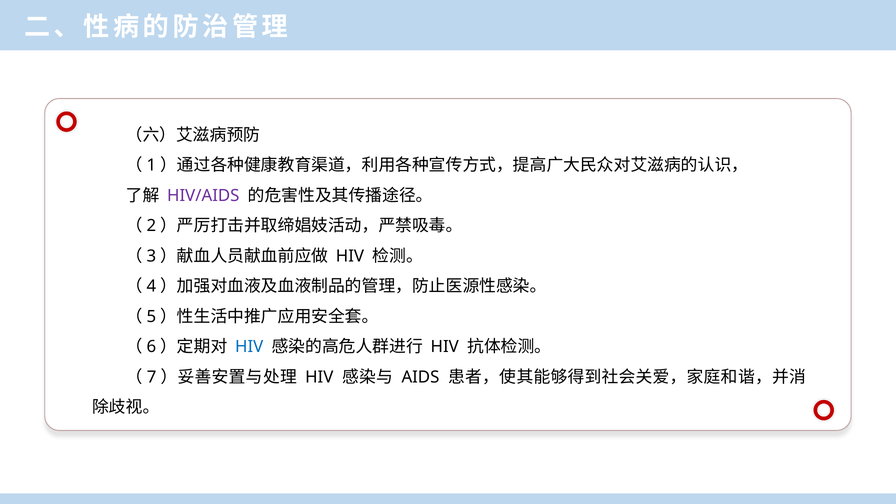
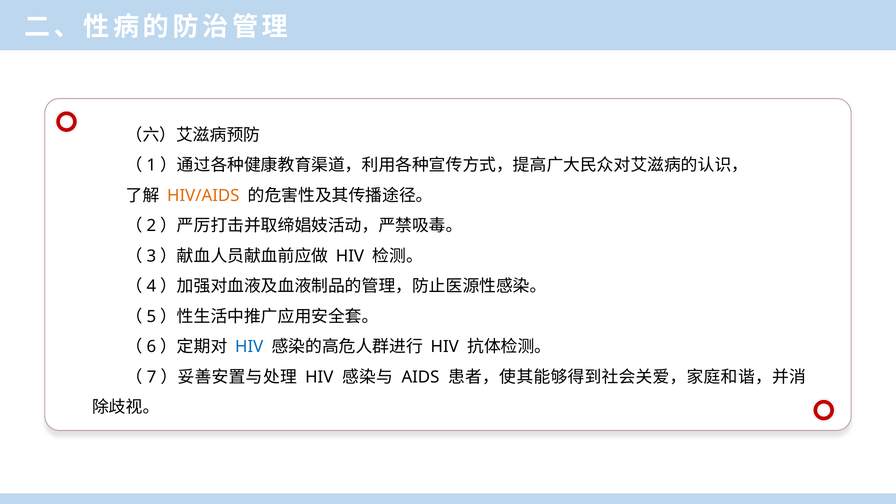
HIV/AIDS colour: purple -> orange (203, 196)
